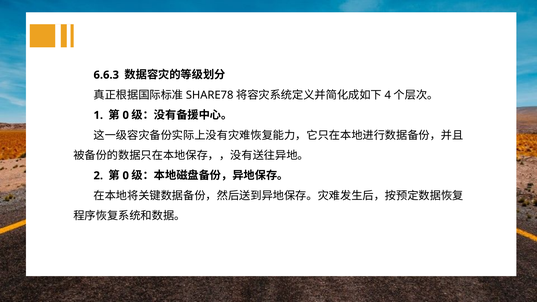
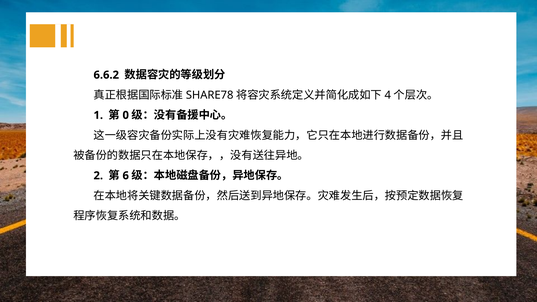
6.6.3: 6.6.3 -> 6.6.2 (106, 75)
0: 0 -> 6 (126, 176)
